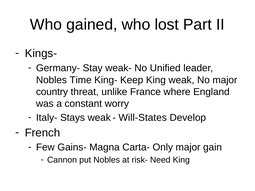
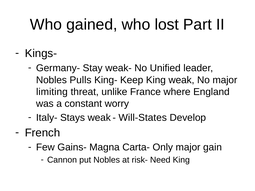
Time: Time -> Pulls (81, 80)
country: country -> limiting (52, 92)
